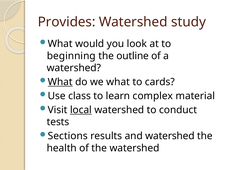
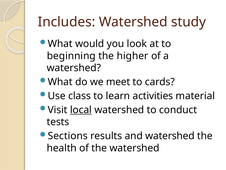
Provides: Provides -> Includes (67, 22)
outline: outline -> higher (133, 56)
What underline: present -> none (60, 82)
we what: what -> meet (118, 82)
complex: complex -> activities (153, 96)
